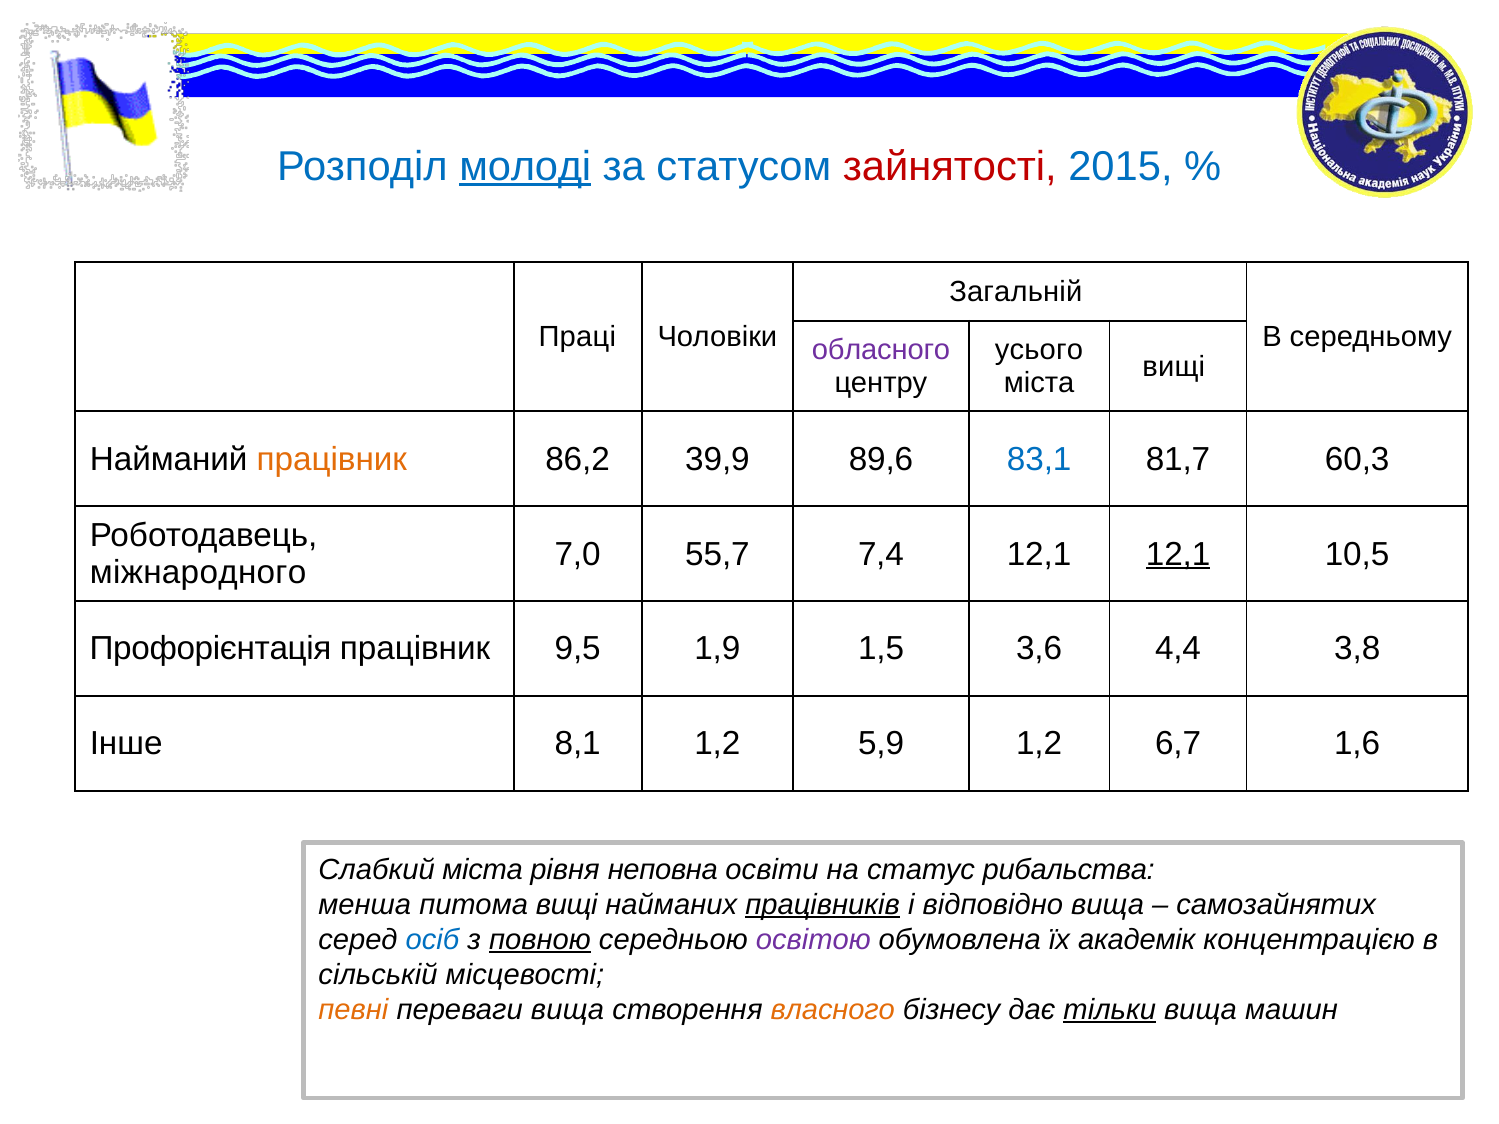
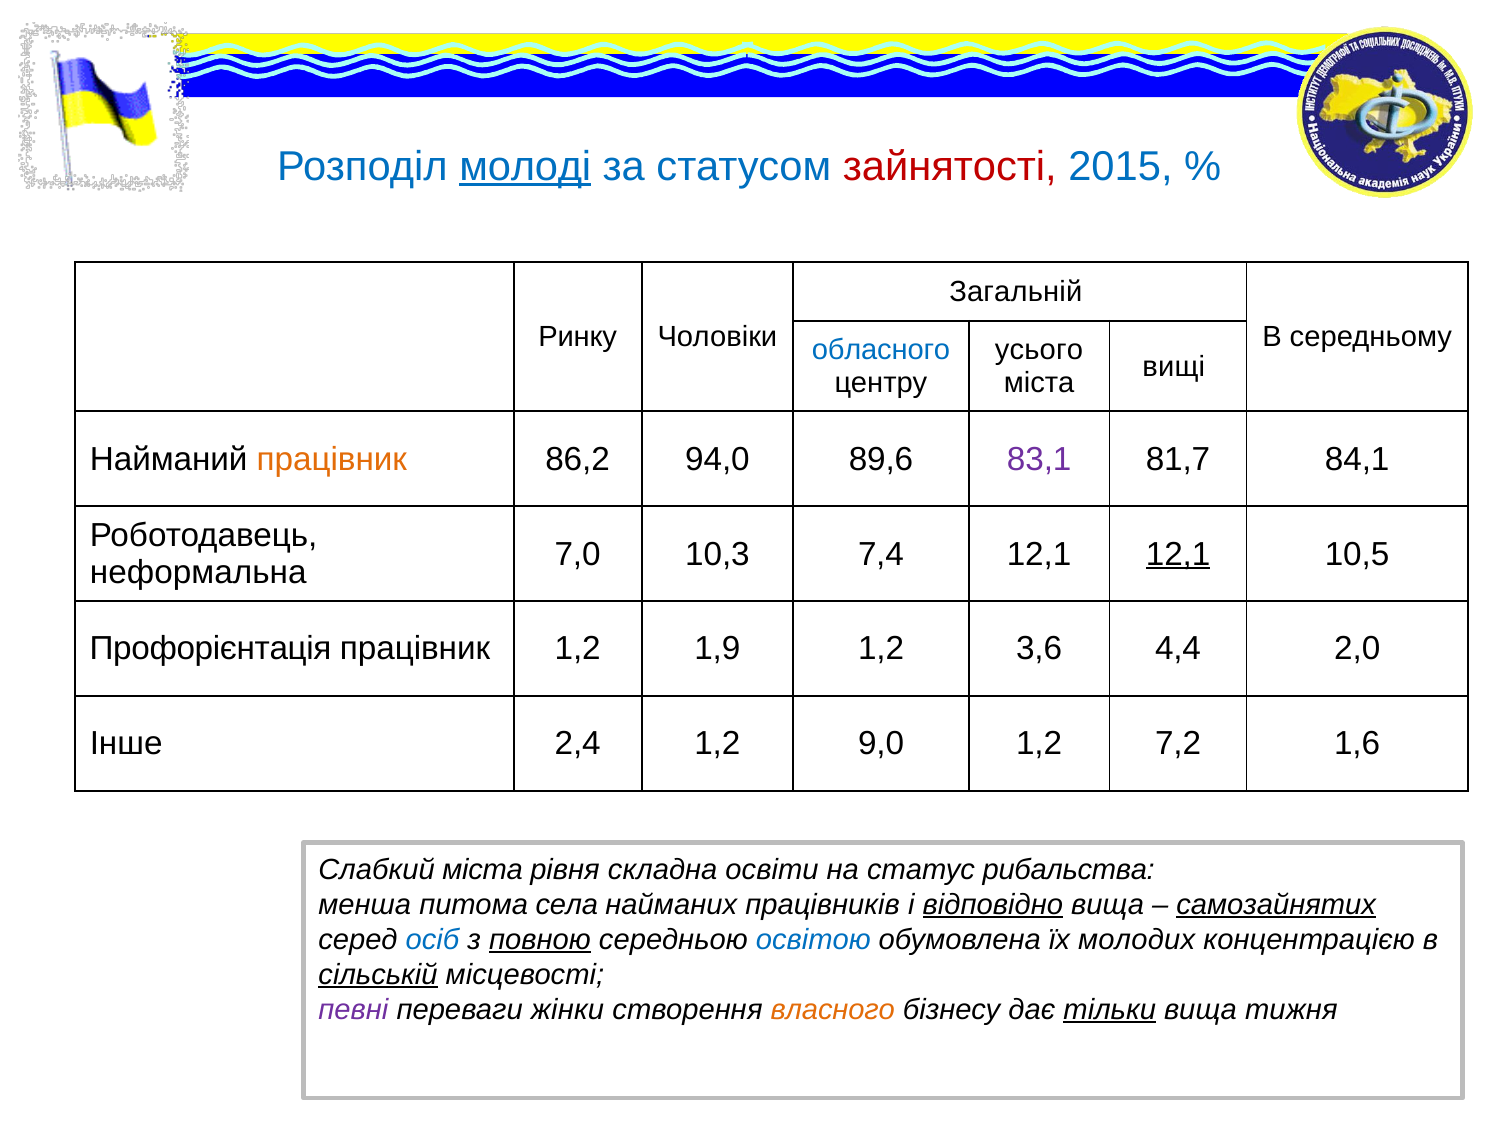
Праці: Праці -> Ринку (578, 337)
обласного colour: purple -> blue (881, 350)
39,9: 39,9 -> 94,0 (717, 459)
83,1 colour: blue -> purple (1039, 459)
60,3: 60,3 -> 84,1 (1357, 459)
55,7: 55,7 -> 10,3 (717, 554)
міжнародного: міжнародного -> неформальна (198, 573)
працівник 9,5: 9,5 -> 1,2 (578, 649)
1,9 1,5: 1,5 -> 1,2 (881, 649)
3,8: 3,8 -> 2,0 (1357, 649)
8,1: 8,1 -> 2,4 (578, 744)
5,9: 5,9 -> 9,0 (881, 744)
6,7: 6,7 -> 7,2 (1178, 744)
неповна: неповна -> складна (663, 870)
питома вищі: вищі -> села (567, 905)
працівників underline: present -> none (823, 905)
відповідно underline: none -> present (993, 905)
самозайнятих underline: none -> present (1276, 905)
освітою colour: purple -> blue (813, 940)
академік: академік -> молодих (1137, 940)
сільській underline: none -> present (378, 975)
певні colour: orange -> purple (353, 1010)
переваги вища: вища -> жінки (568, 1010)
машин: машин -> тижня (1291, 1010)
